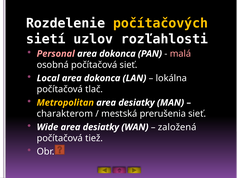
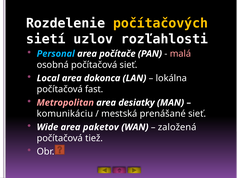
Personal colour: pink -> light blue (56, 54)
dokonca: dokonca -> počítače (117, 54)
tlač: tlač -> fast (94, 89)
Metropolitan colour: yellow -> pink (65, 103)
charakterom: charakterom -> komunikáciu (65, 114)
prerušenia: prerušenia -> prenášané (163, 114)
Wide area desiatky: desiatky -> paketov (101, 127)
